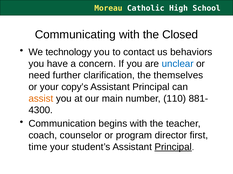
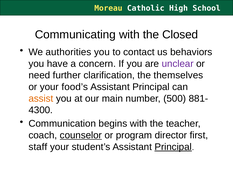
technology: technology -> authorities (68, 52)
unclear colour: blue -> purple (178, 64)
copy’s: copy’s -> food’s (75, 87)
110: 110 -> 500 (175, 99)
counselor underline: none -> present (81, 136)
time: time -> staff (38, 147)
